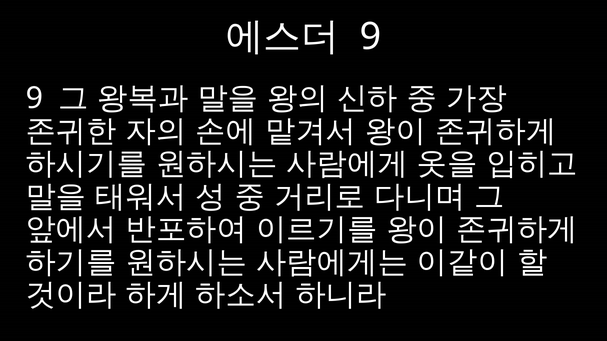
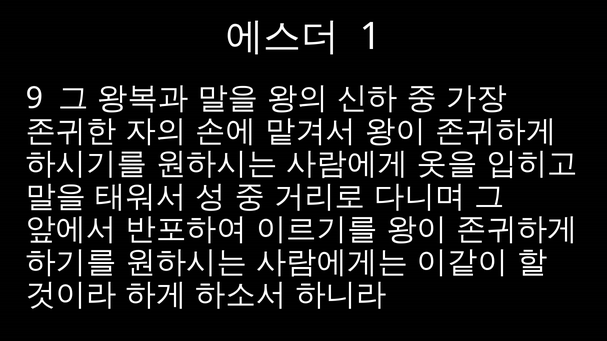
9: 9 -> 1 (371, 37)
